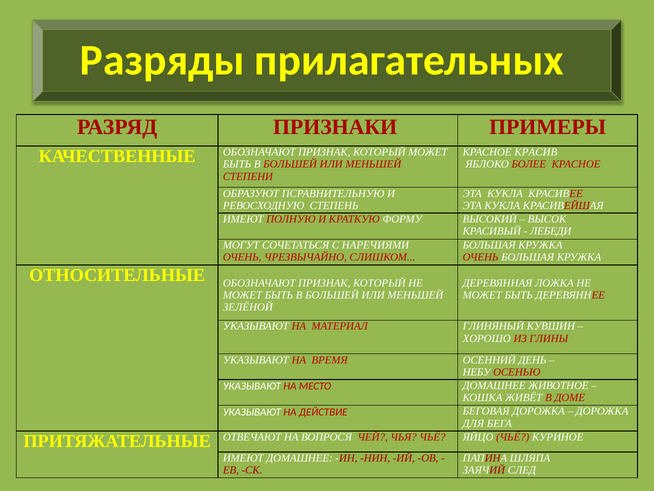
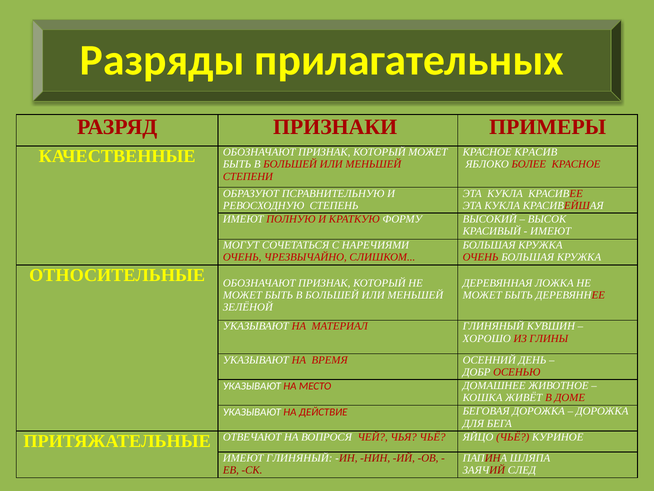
ЛЕБЕДИ: ЛЕБЕДИ -> ИМЕЮТ (551, 231)
НЕБУ: НЕБУ -> ДОБР (477, 372)
ИМЕЮТ ДОМАШНЕЕ: ДОМАШНЕЕ -> ГЛИНЯНЫЙ (299, 458)
